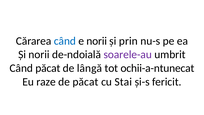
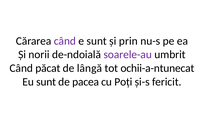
când colour: blue -> purple (65, 41)
e norii: norii -> sunt (97, 41)
Eu raze: raze -> sunt (46, 82)
de păcat: păcat -> pacea (86, 82)
Stai: Stai -> Poți (123, 82)
